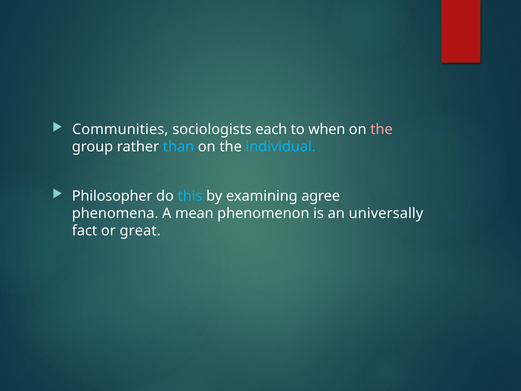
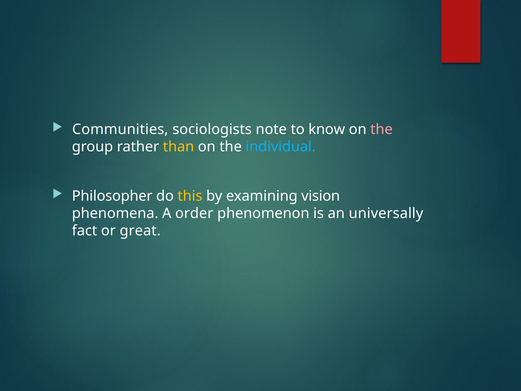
each: each -> note (271, 129)
when: when -> know (327, 129)
than colour: light blue -> yellow (179, 147)
this colour: light blue -> yellow (190, 196)
agree: agree -> vision (321, 196)
mean: mean -> order (194, 213)
